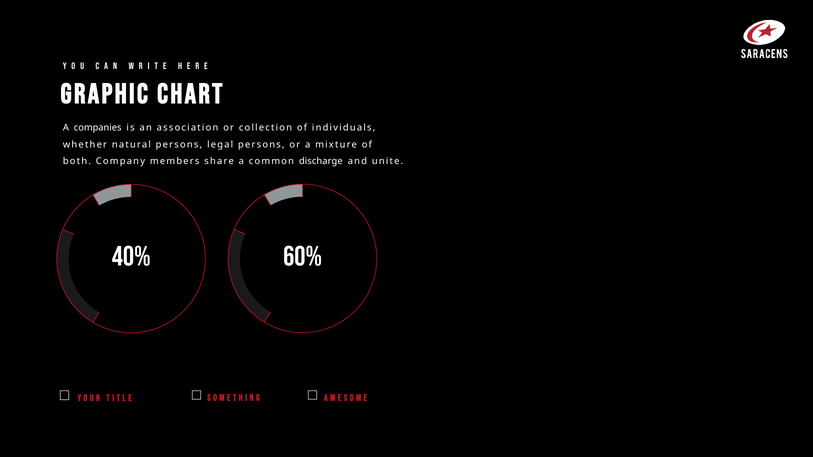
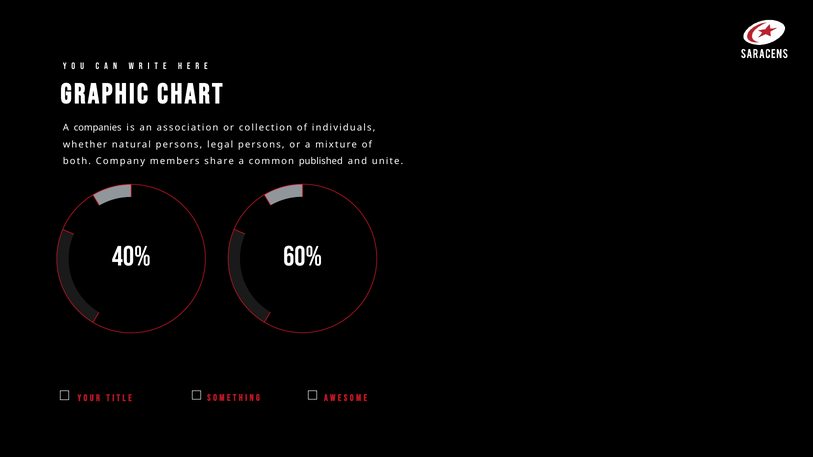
discharge: discharge -> published (321, 162)
